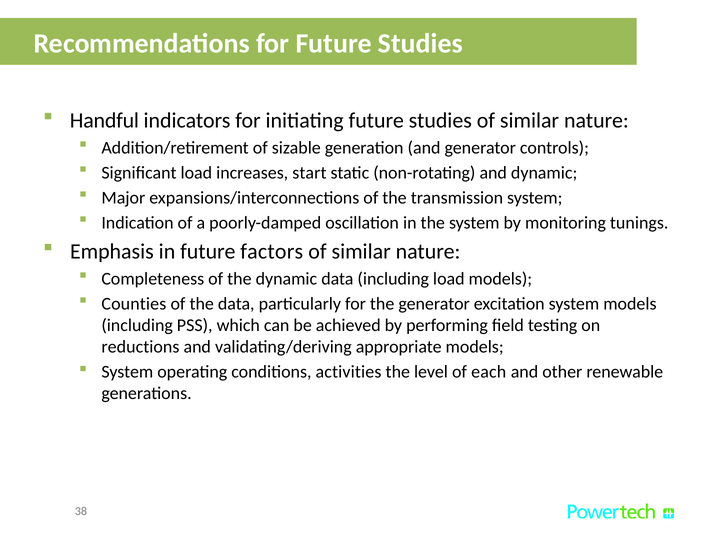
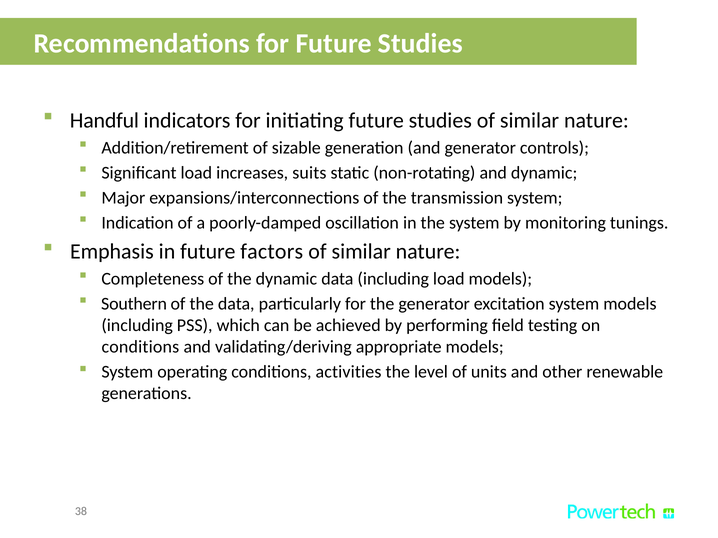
start: start -> suits (309, 173)
Counties: Counties -> Southern (134, 304)
reductions: reductions -> conditions (140, 347)
each: each -> units (489, 372)
